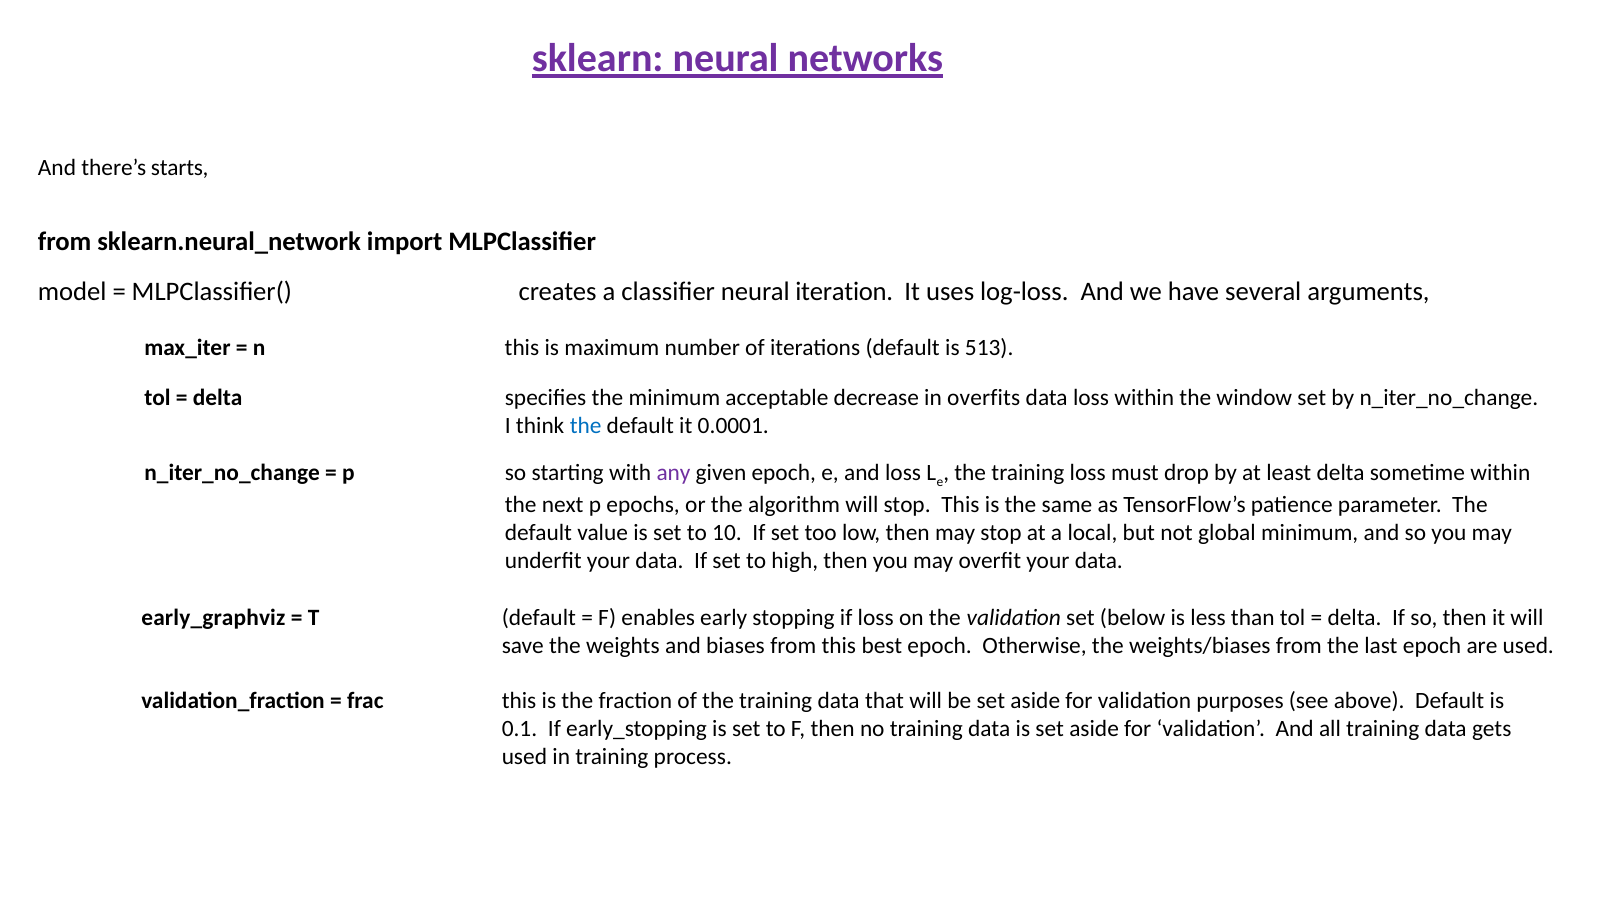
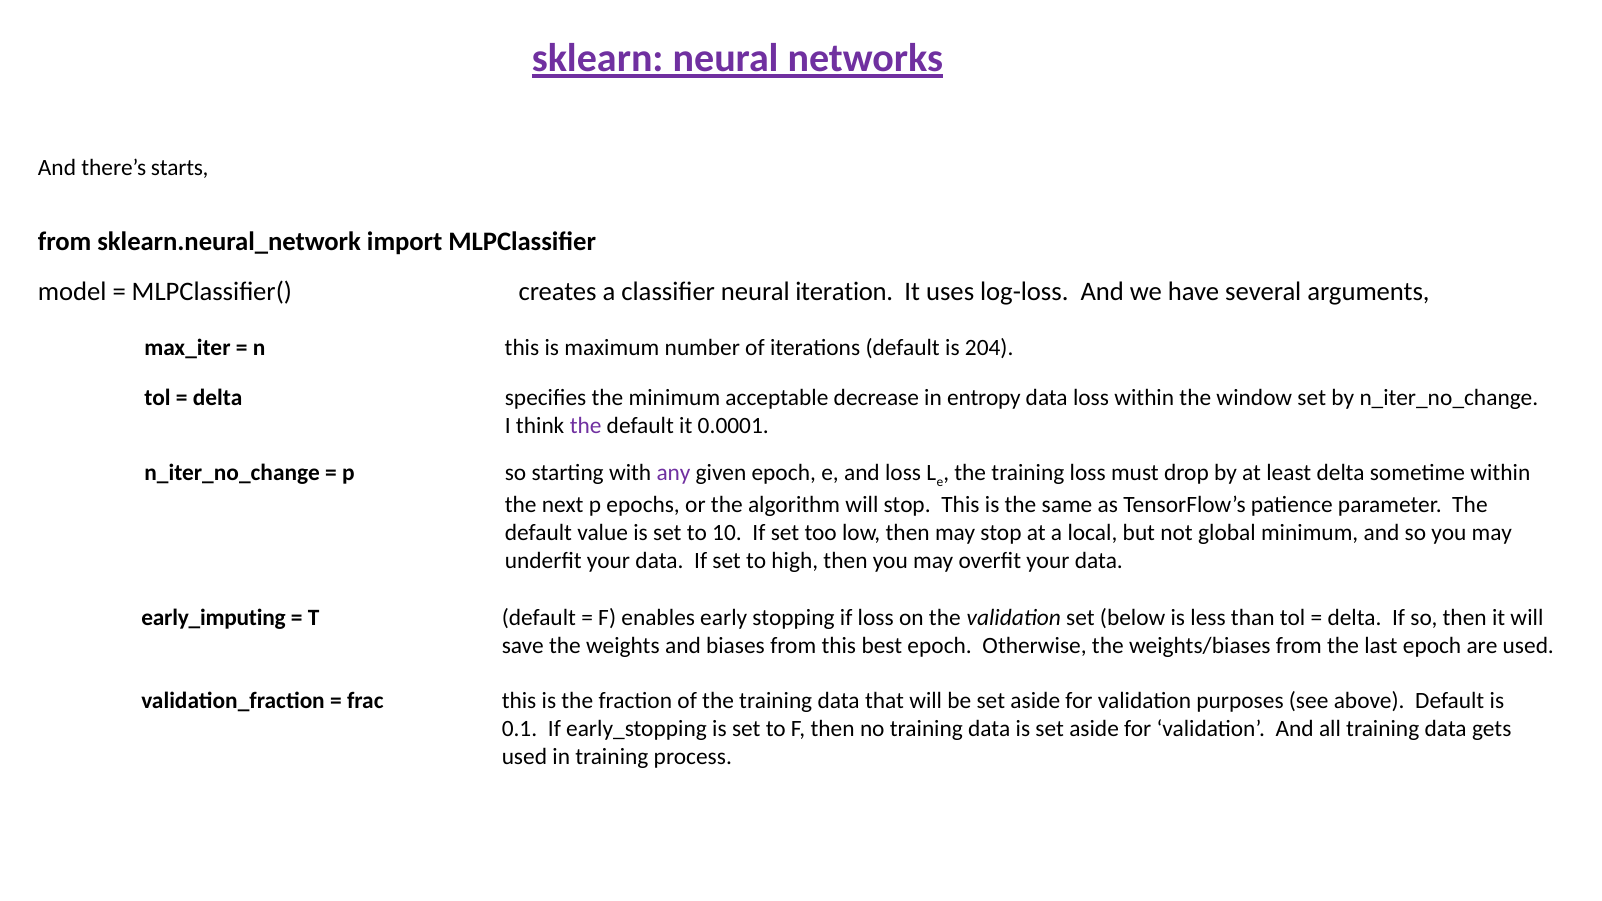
513: 513 -> 204 (989, 348)
overfits: overfits -> entropy (984, 398)
the colour: blue -> purple (586, 426)
early_graphviz: early_graphviz -> early_imputing (214, 617)
